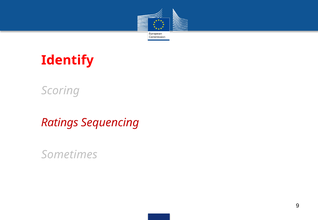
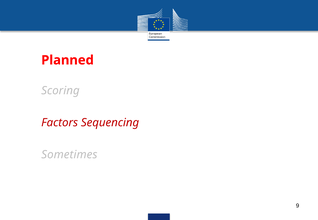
Identify: Identify -> Planned (68, 60)
Ratings: Ratings -> Factors (60, 123)
